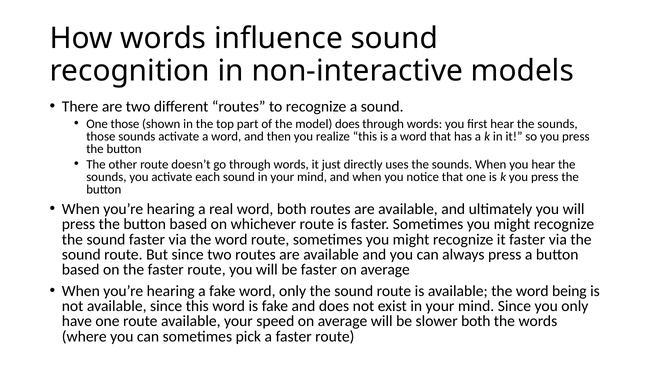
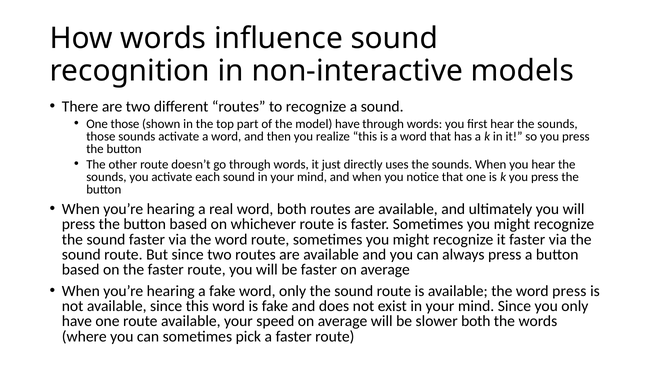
model does: does -> have (347, 124)
word being: being -> press (569, 291)
